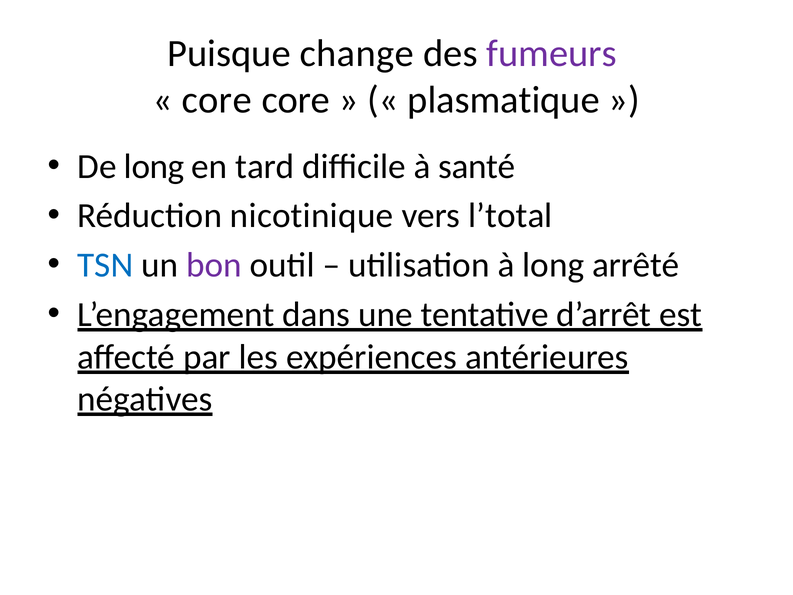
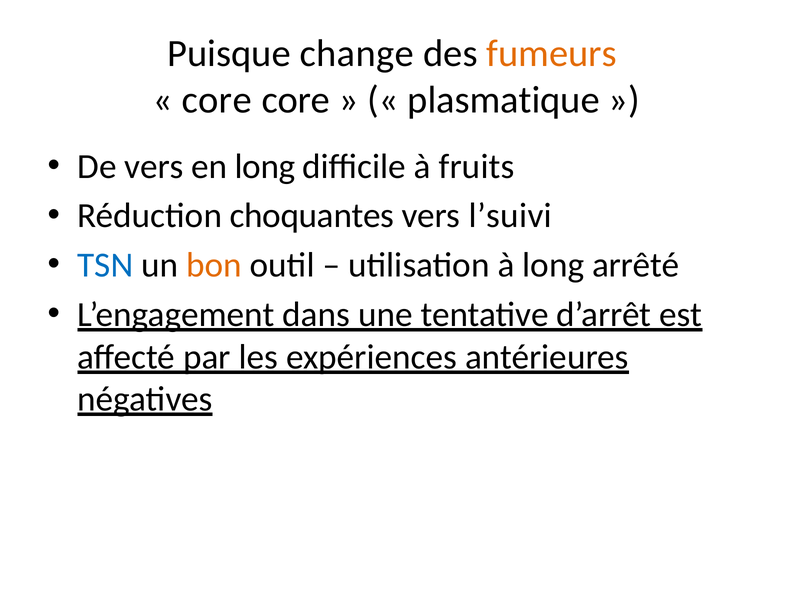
fumeurs colour: purple -> orange (552, 54)
De long: long -> vers (154, 166)
en tard: tard -> long (265, 166)
santé: santé -> fruits (477, 166)
nicotinique: nicotinique -> choquantes (312, 216)
l’total: l’total -> l’suivi (510, 216)
bon colour: purple -> orange (214, 265)
